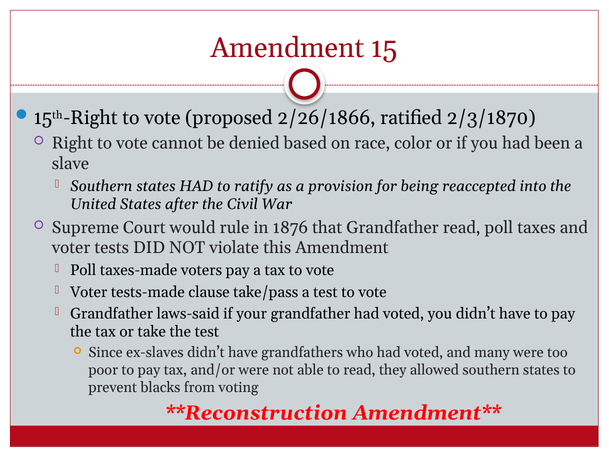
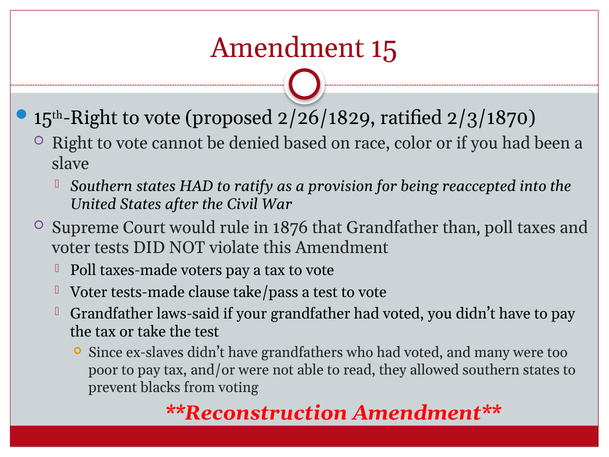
2/26/1866: 2/26/1866 -> 2/26/1829 (326, 118)
Grandfather read: read -> than (462, 227)
